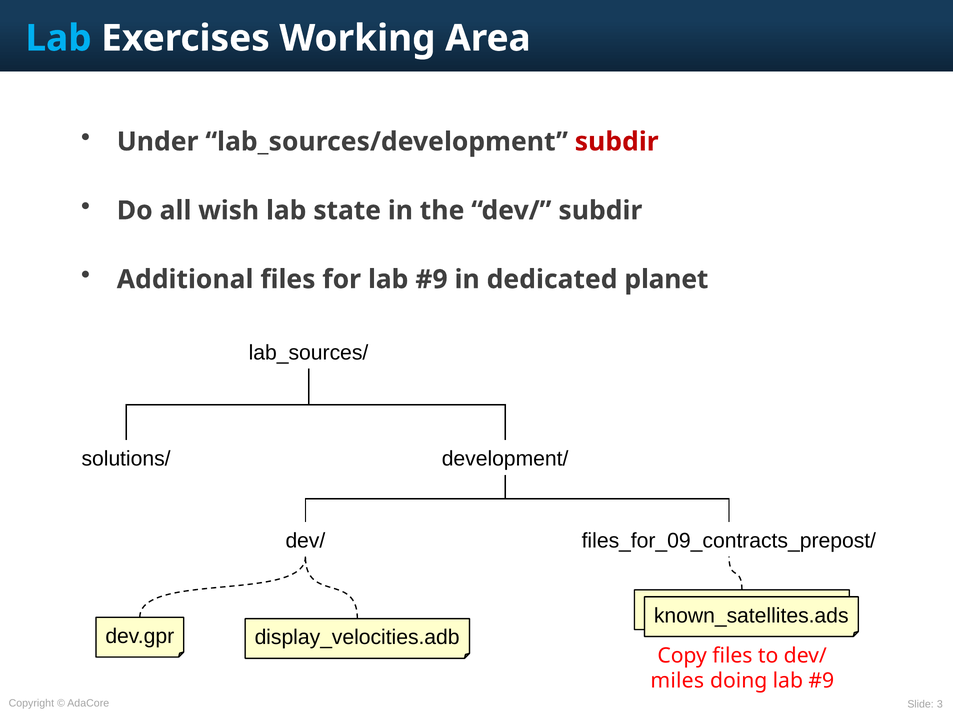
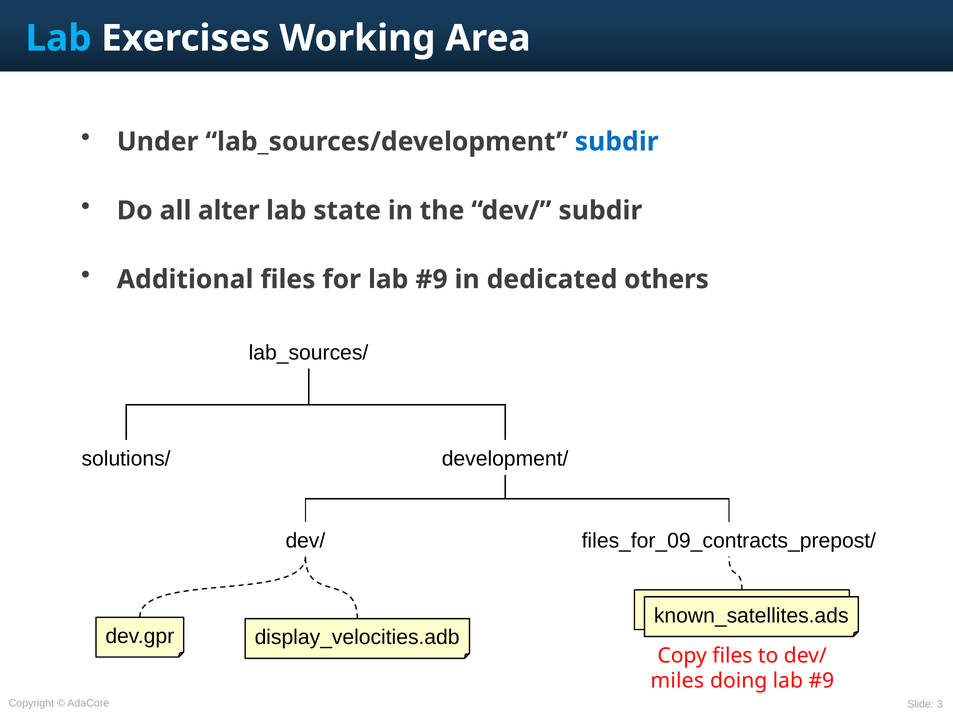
subdir colour: red -> blue (617, 142)
wish: wish -> alter (229, 210)
planet: planet -> others (666, 279)
